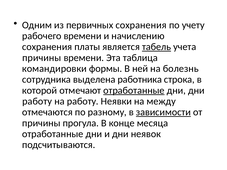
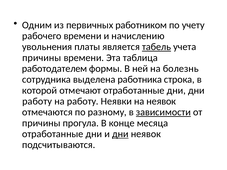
первичных сохранения: сохранения -> работником (141, 25)
сохранения: сохранения -> увольнения (47, 47)
командировки: командировки -> работодателем (55, 69)
отработанные underline: present -> none (134, 91)
на между: между -> неявок (161, 101)
дни underline: none -> present (120, 134)
